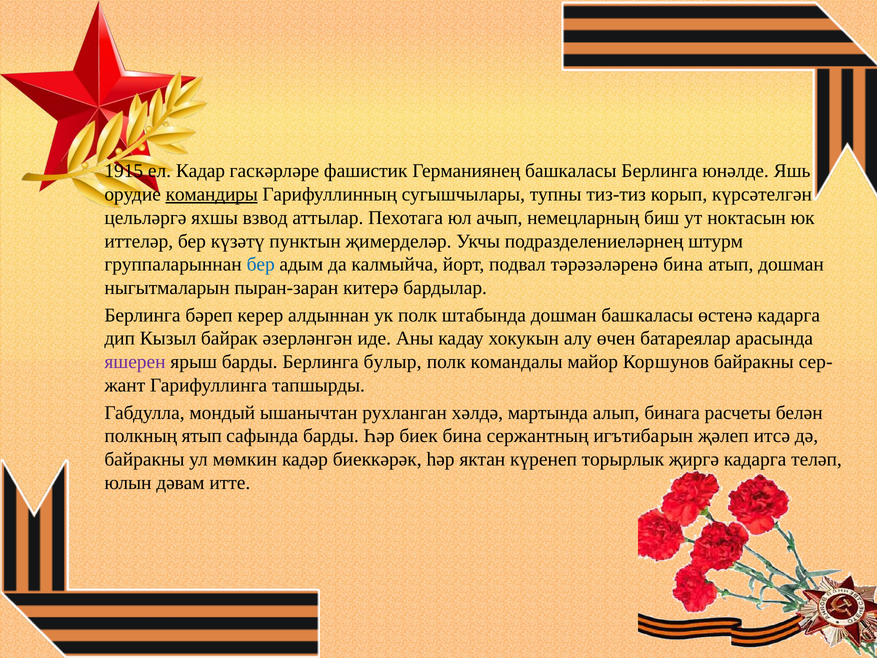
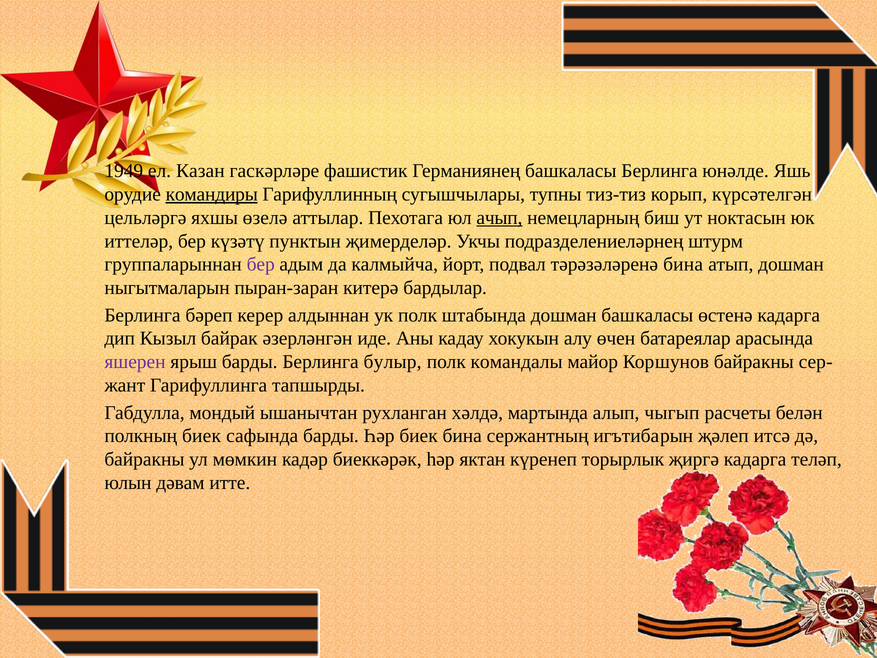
1915: 1915 -> 1949 (124, 171)
Кадар: Кадар -> Казан (200, 171)
взвод: взвод -> өзелә (265, 218)
ачып underline: none -> present (499, 218)
бер colour: blue -> purple (261, 264)
бинага: бинага -> чыгып (672, 412)
полкның ятып: ятып -> биек (201, 436)
